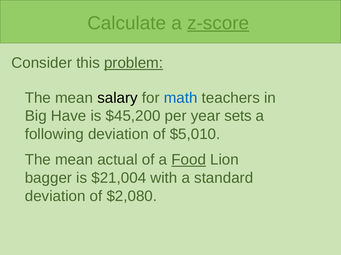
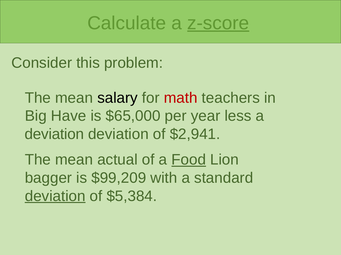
problem underline: present -> none (134, 63)
math colour: blue -> red (181, 98)
$45,200: $45,200 -> $65,000 (133, 116)
sets: sets -> less (238, 116)
following: following -> deviation (54, 134)
$5,010: $5,010 -> $2,941 (195, 134)
$21,004: $21,004 -> $99,209 (119, 178)
deviation underline: none -> present (55, 197)
$2,080: $2,080 -> $5,384 (132, 197)
